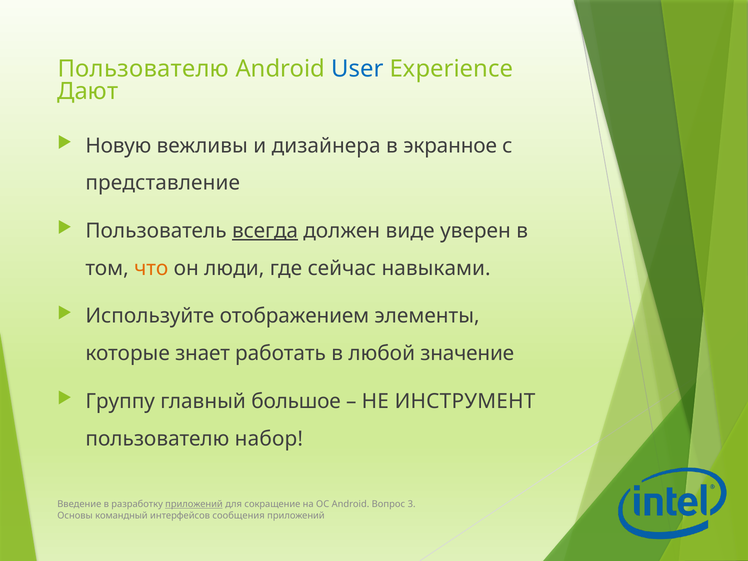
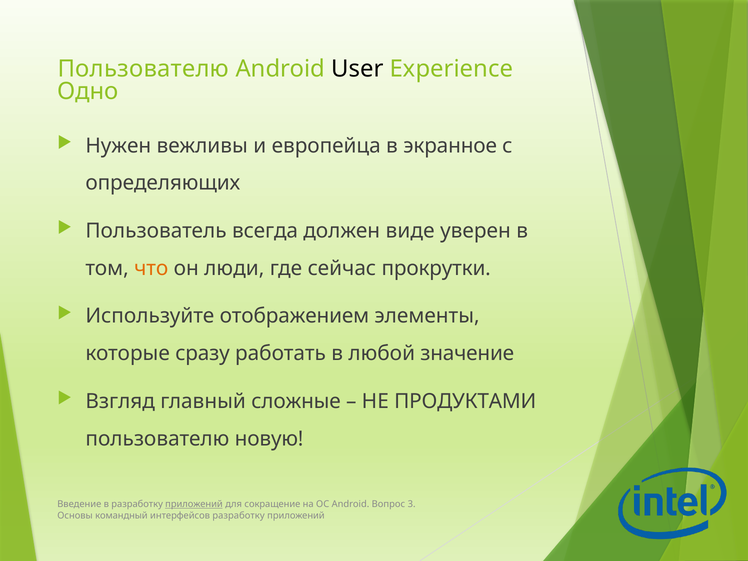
User colour: blue -> black (357, 69)
Дают: Дают -> Одно (88, 92)
Новую: Новую -> Нужен (118, 146)
дизайнера: дизайнера -> европейца (326, 146)
представление: представление -> определяющих (163, 183)
всегда underline: present -> none (265, 231)
навыками: навыками -> прокрутки (436, 268)
знает: знает -> сразу (203, 354)
Группу: Группу -> Взгляд (120, 401)
большое: большое -> сложные (296, 401)
ИНСТРУМЕНТ: ИНСТРУМЕНТ -> ПРОДУКТАМИ (465, 401)
набор: набор -> новую (269, 439)
интерфейсов сообщения: сообщения -> разработку (239, 515)
